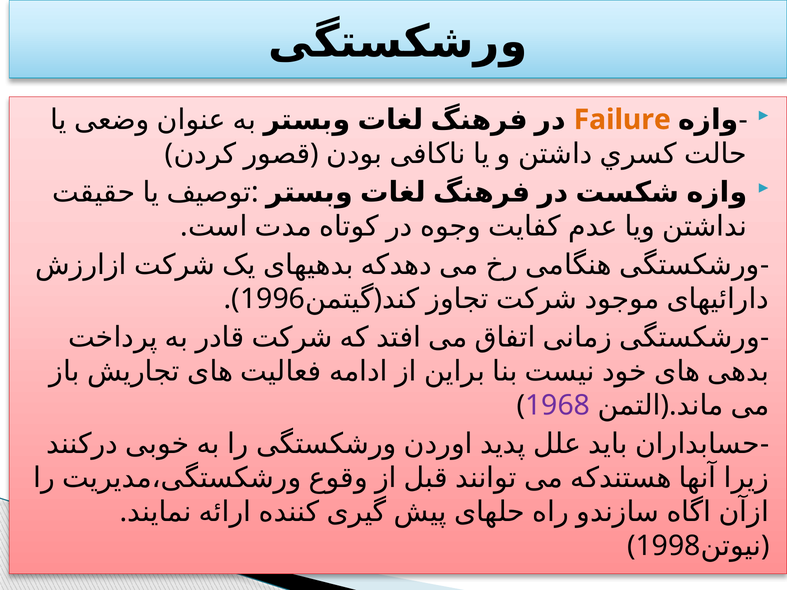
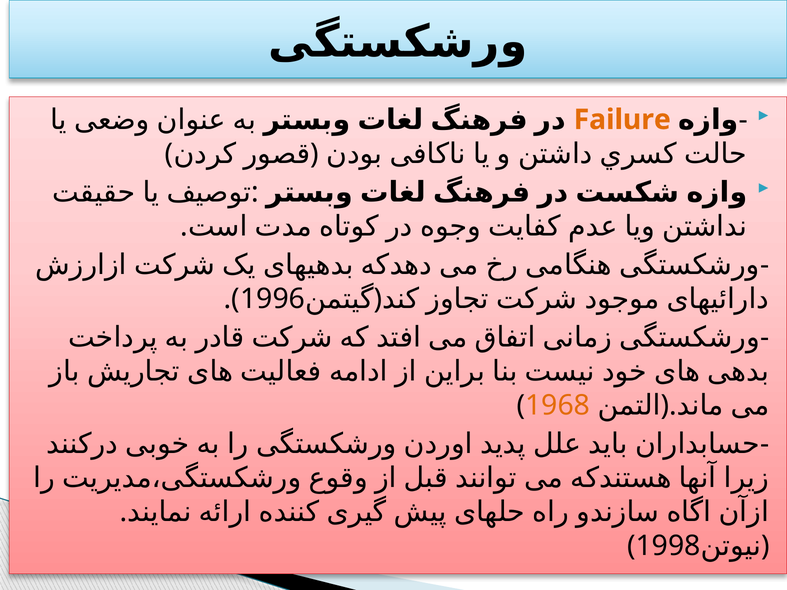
1968 colour: purple -> orange (558, 405)
